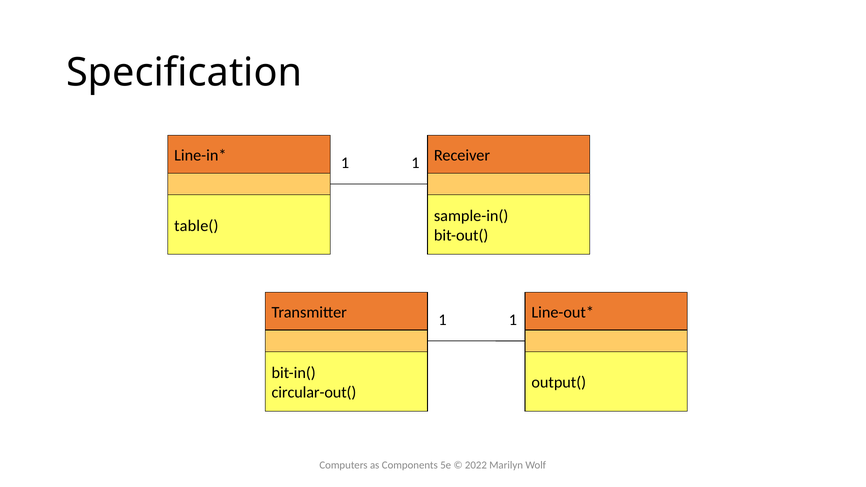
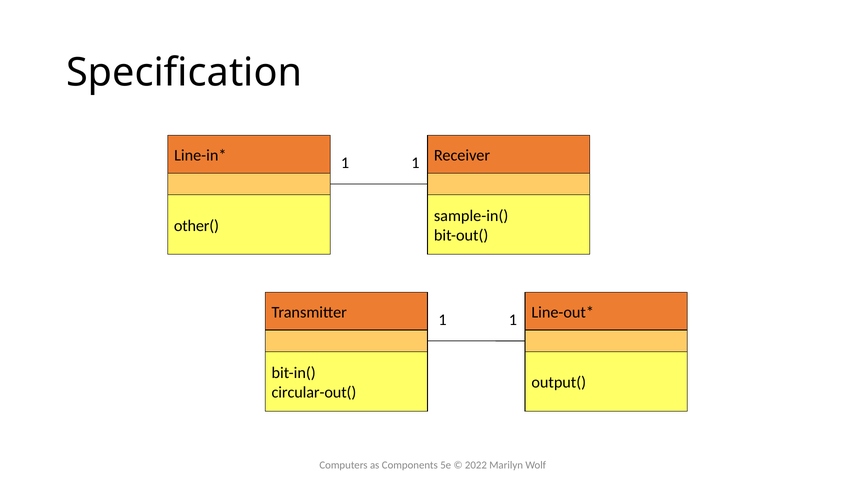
table(: table( -> other( (196, 226)
